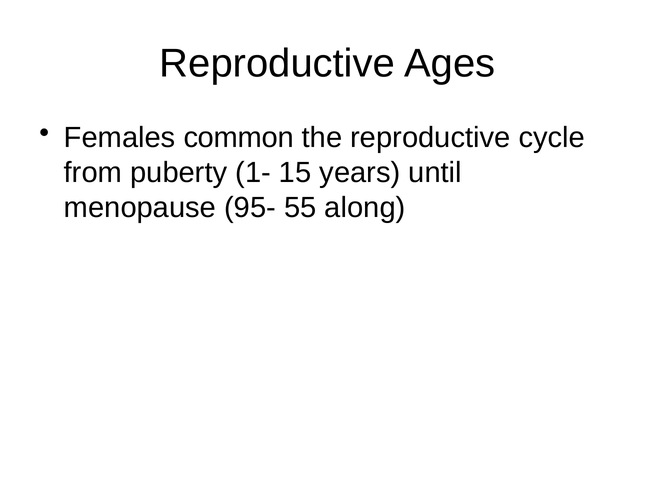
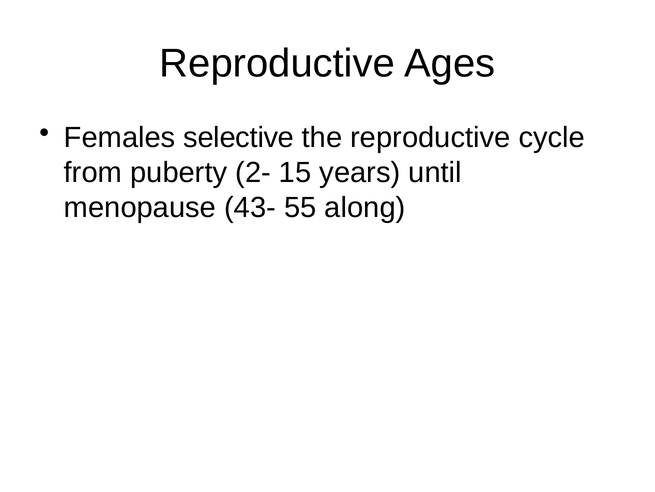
common: common -> selective (239, 137)
1-: 1- -> 2- (253, 172)
95-: 95- -> 43- (250, 207)
